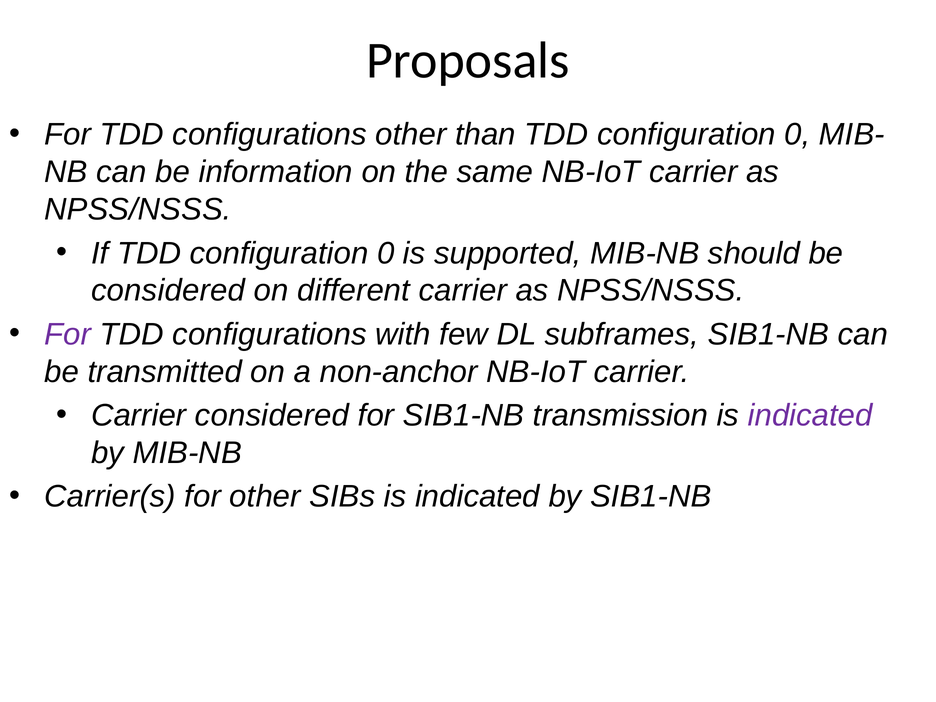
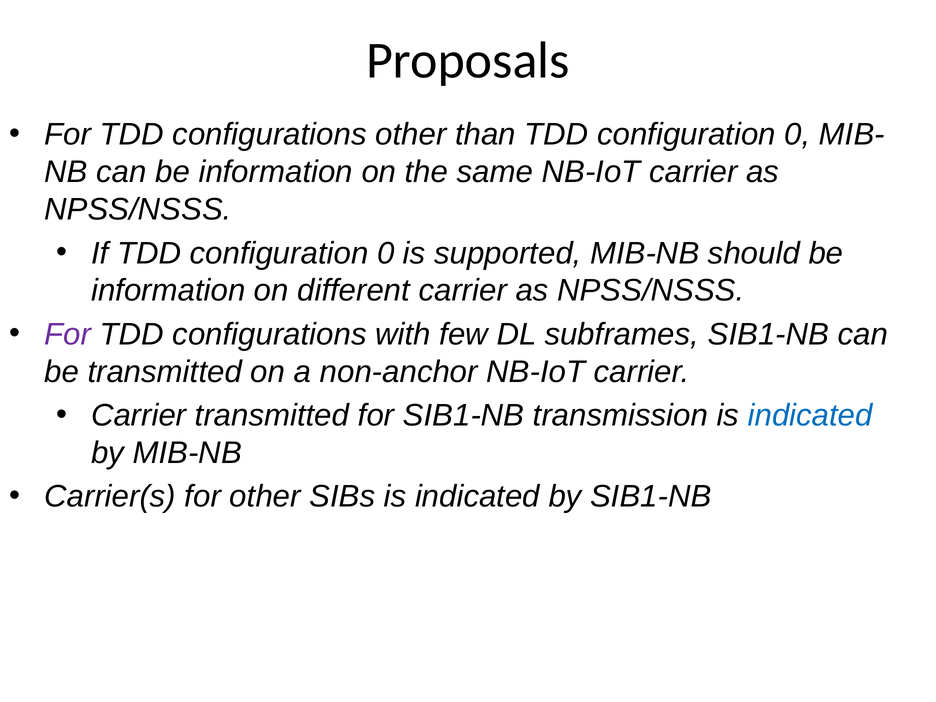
considered: considered -> information (168, 291)
Carrier considered: considered -> transmitted (272, 415)
indicated colour: purple -> blue (810, 415)
